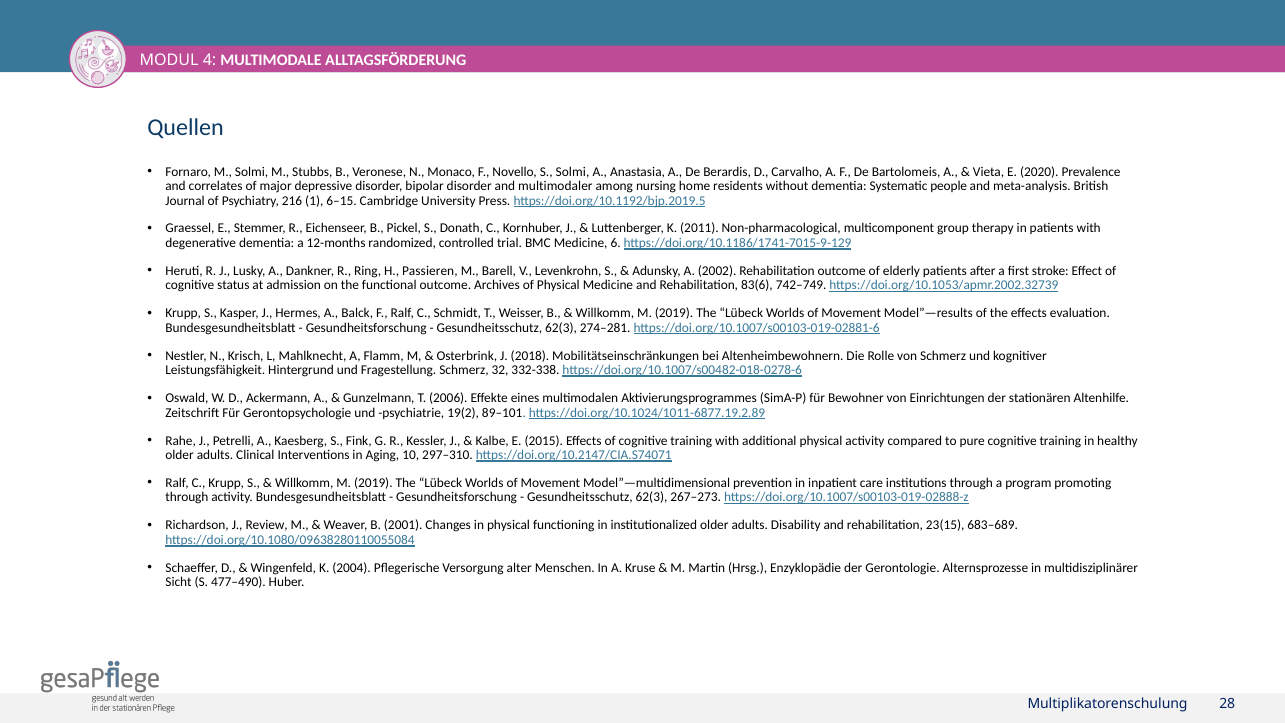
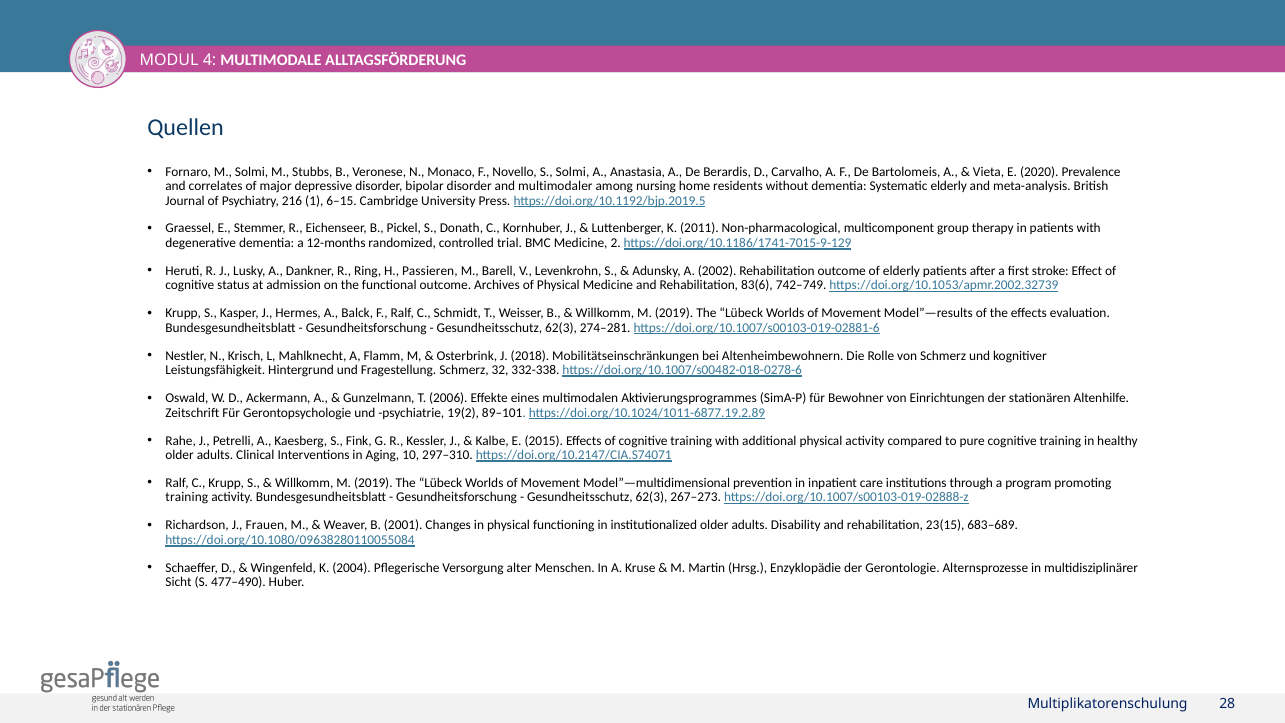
Systematic people: people -> elderly (949, 186)
6: 6 -> 2 (616, 243)
through: through -> training (187, 497)
Review: Review -> Frauen (267, 525)
